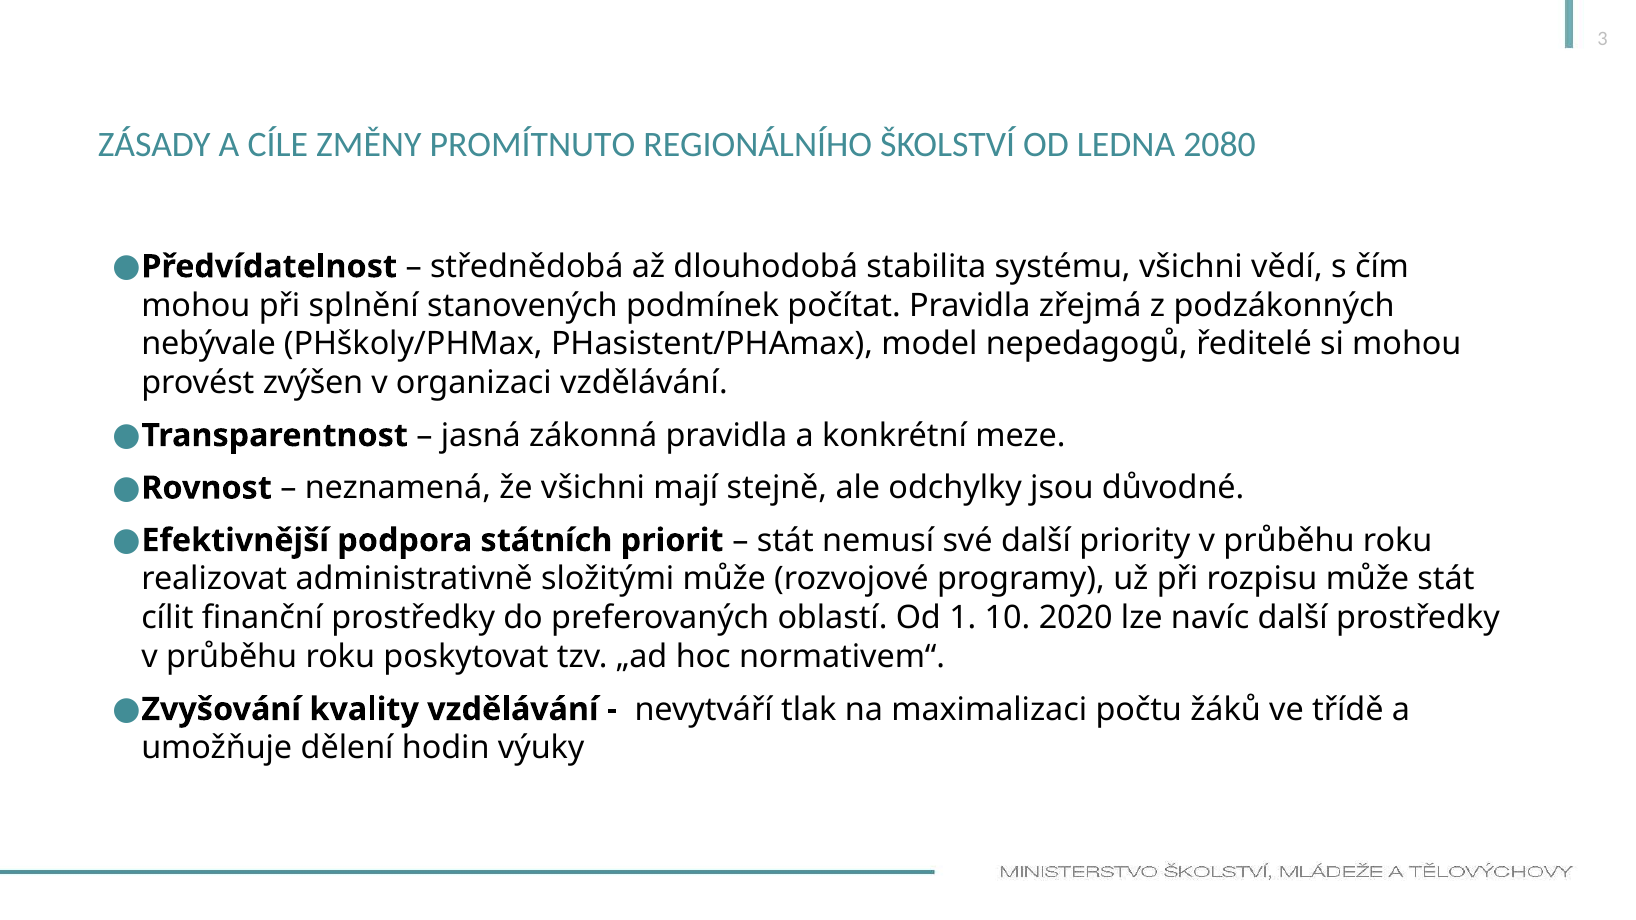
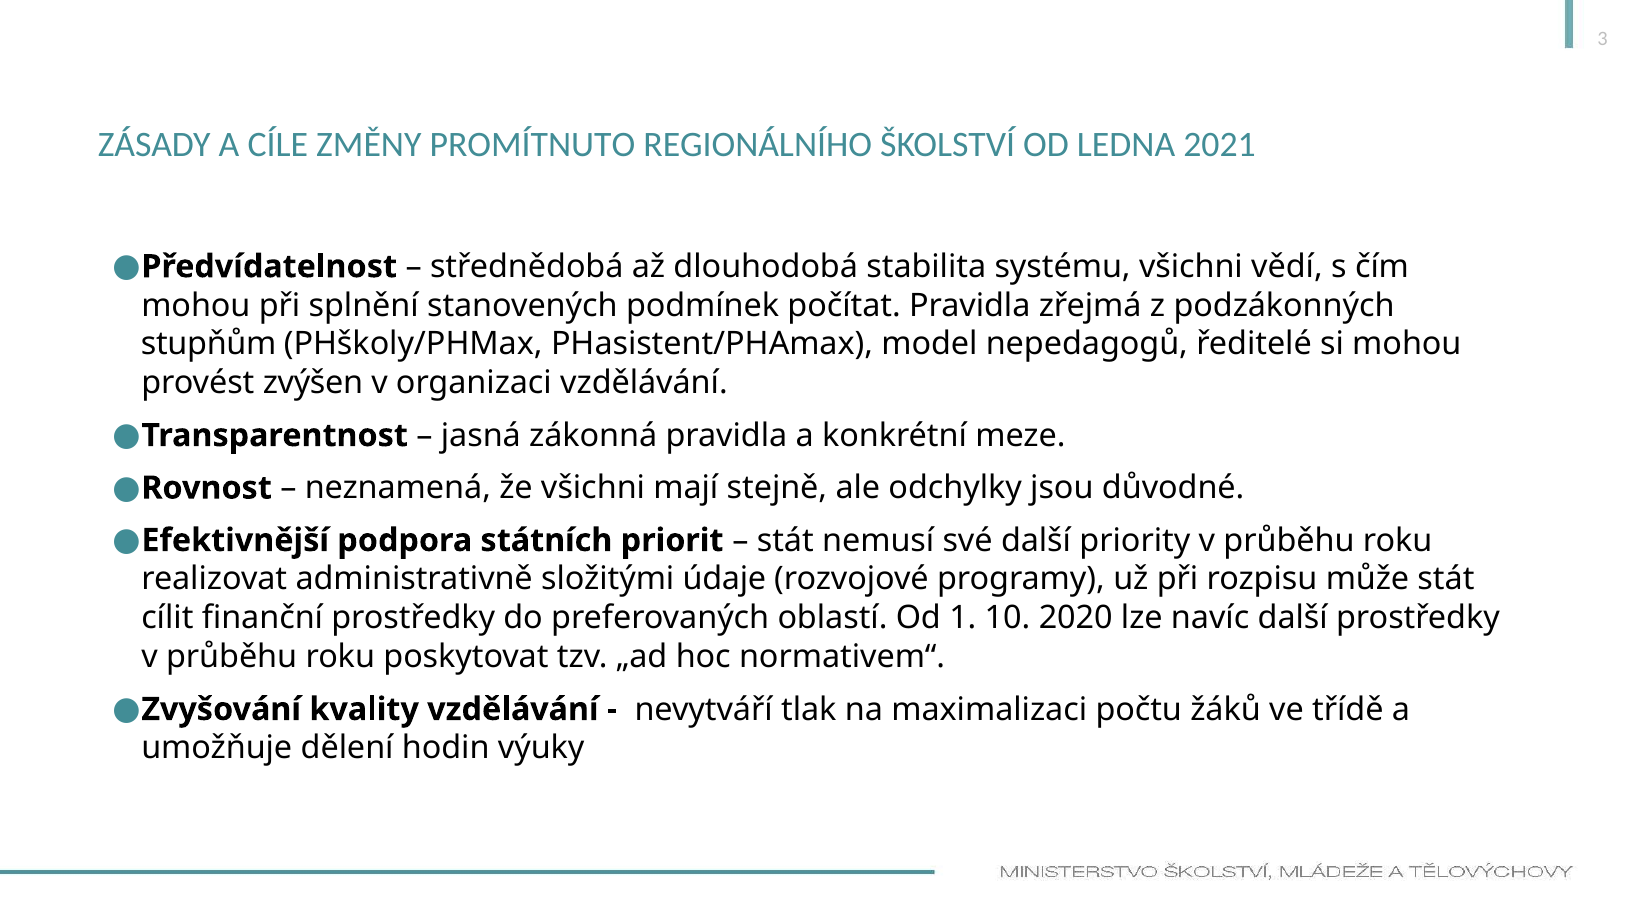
2080: 2080 -> 2021 (1220, 145)
nebývale: nebývale -> stupňům (209, 344)
složitými může: může -> údaje (724, 579)
